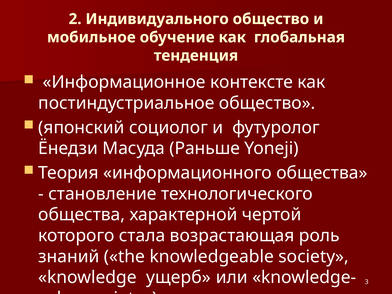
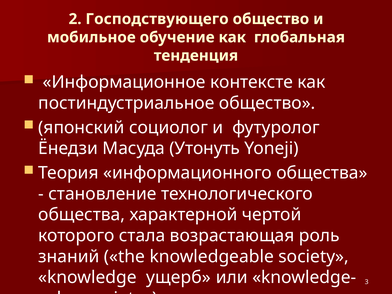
Индивидуального: Индивидуального -> Господствующего (157, 19)
Раньше: Раньше -> Утонуть (205, 148)
